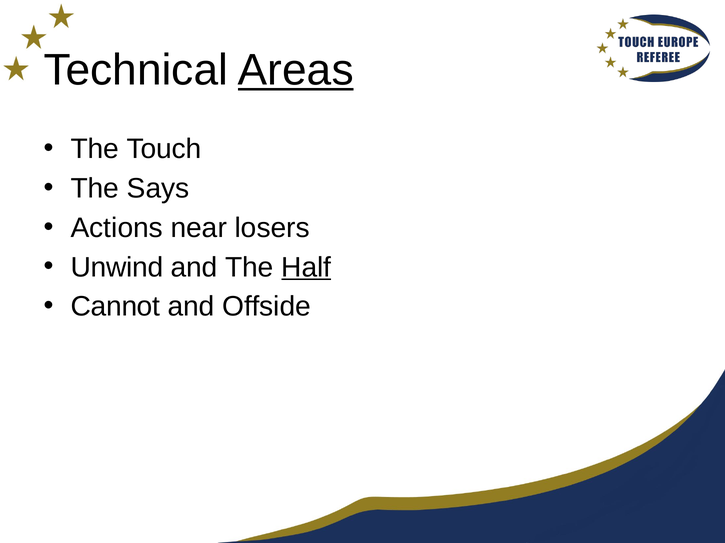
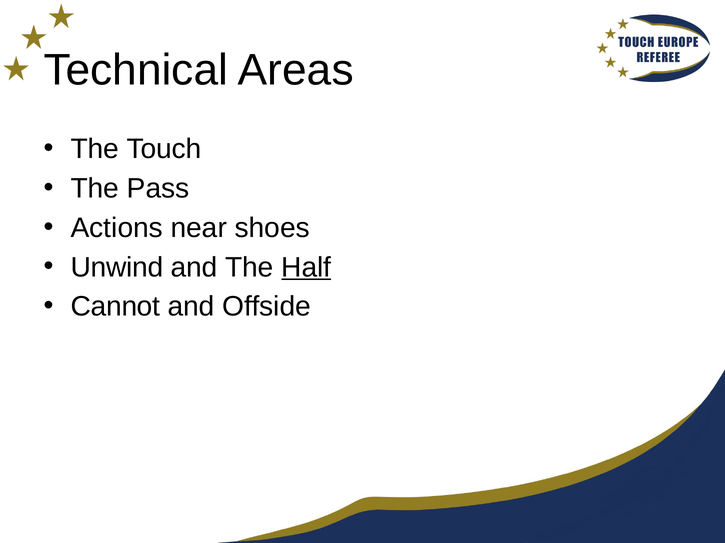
Areas underline: present -> none (296, 70)
Says: Says -> Pass (158, 189)
losers: losers -> shoes (272, 228)
